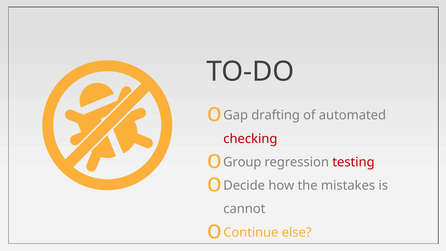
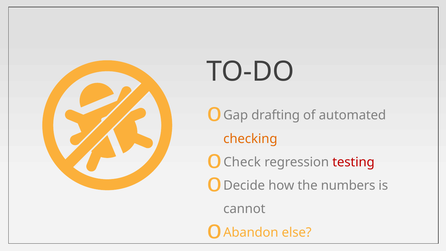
checking colour: red -> orange (250, 139)
Group: Group -> Check (242, 162)
mistakes: mistakes -> numbers (348, 186)
Continue: Continue -> Abandon (251, 232)
